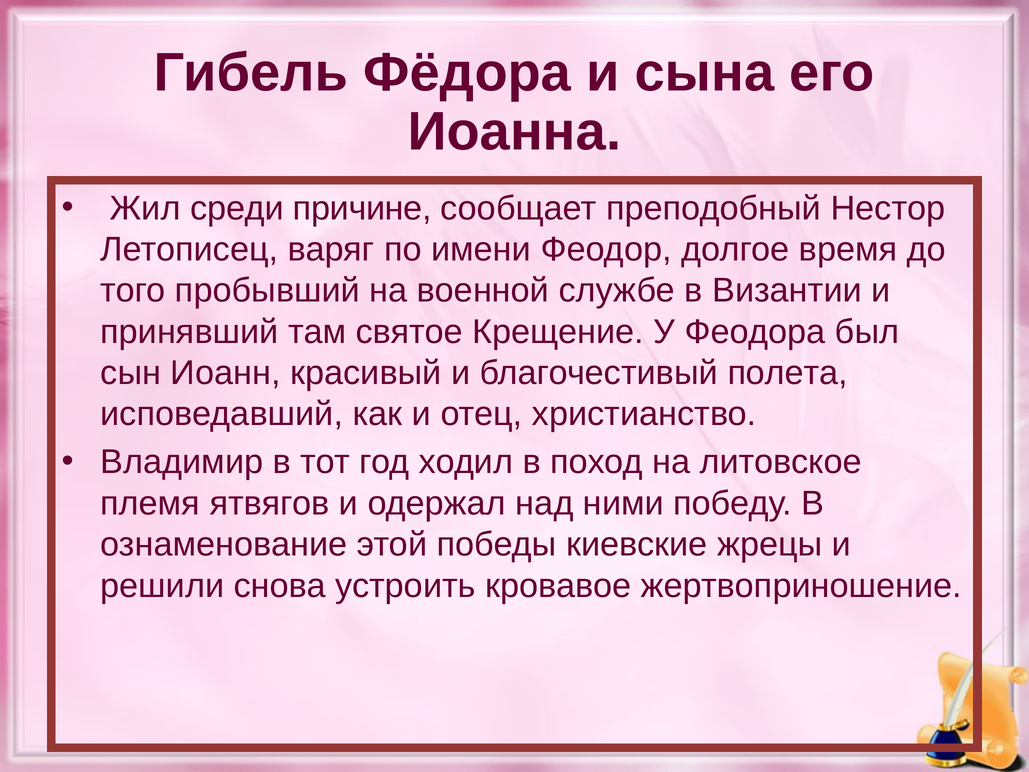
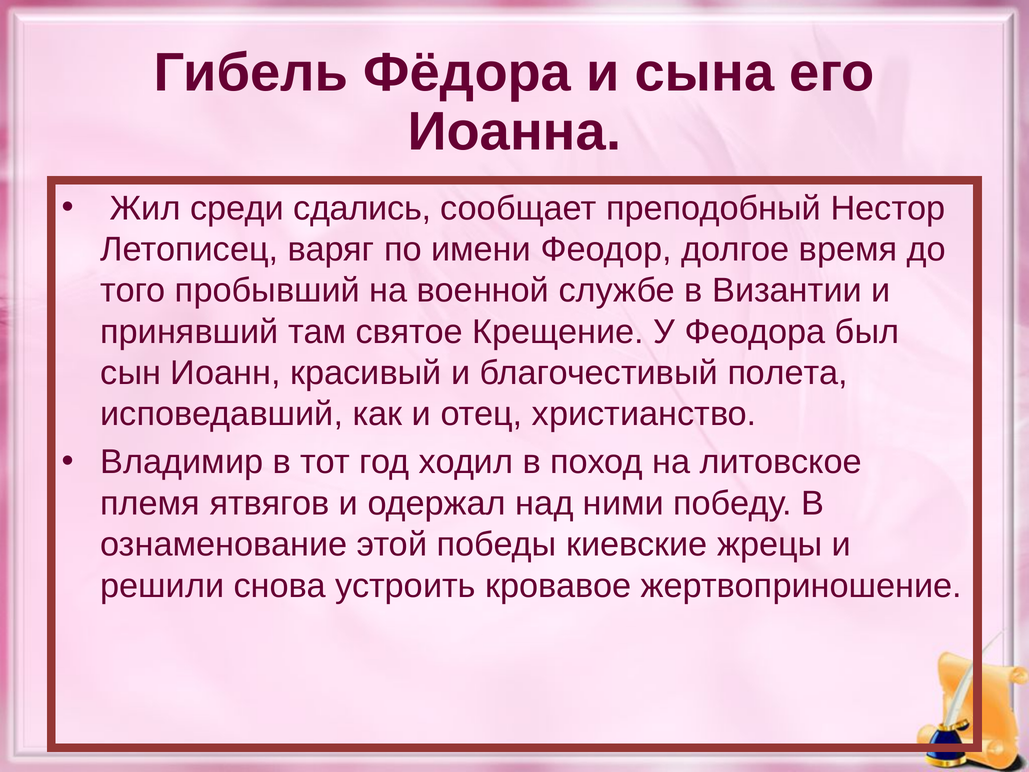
причине: причине -> сдались (362, 208)
